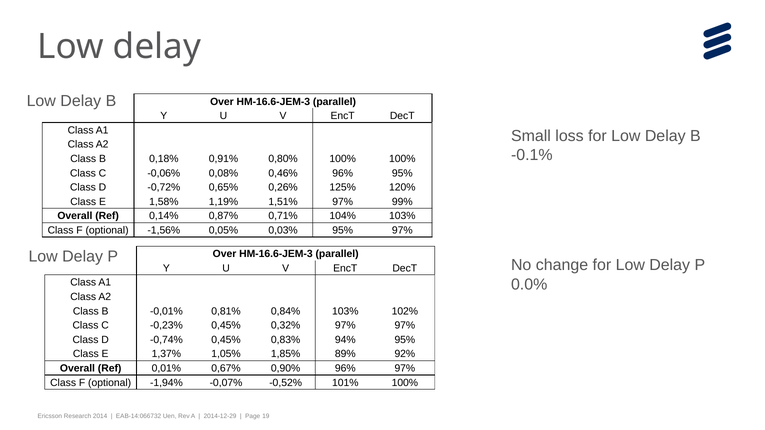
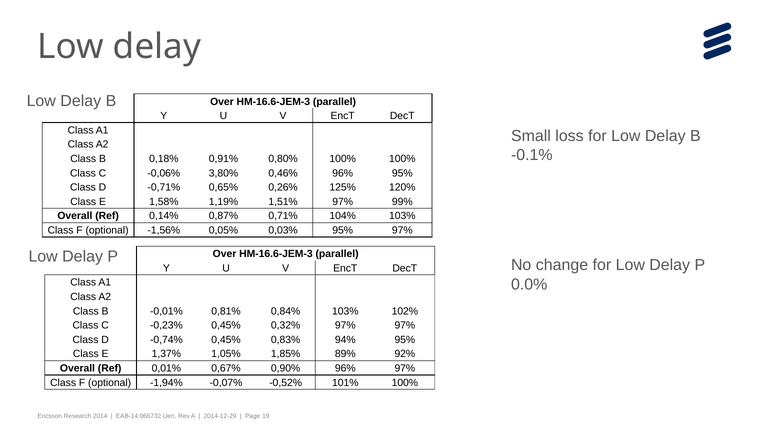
0,08%: 0,08% -> 3,80% (223, 173)
-0,72%: -0,72% -> -0,71% (164, 188)
